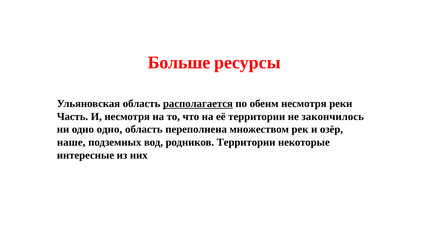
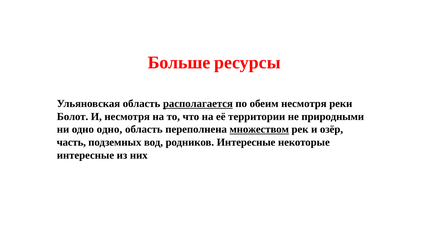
Часть: Часть -> Болот (73, 117)
закончилось: закончилось -> природными (333, 117)
множеством underline: none -> present (259, 130)
наше: наше -> часть (71, 142)
родников Территории: Территории -> Интересные (246, 142)
